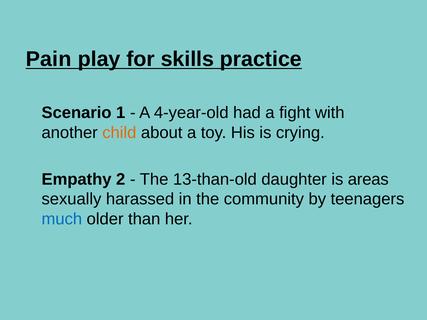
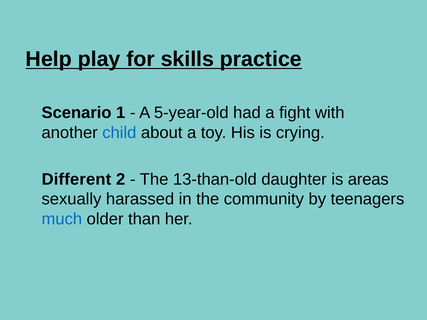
Pain: Pain -> Help (49, 59)
4-year-old: 4-year-old -> 5-year-old (191, 113)
child colour: orange -> blue (119, 133)
Empathy: Empathy -> Different (76, 179)
